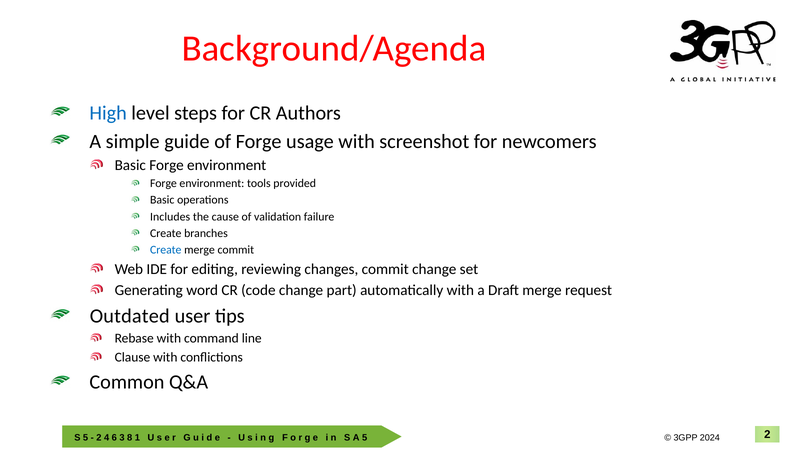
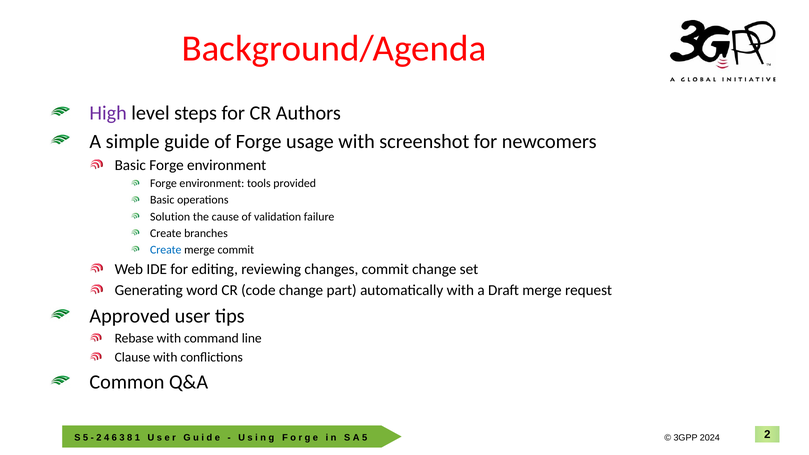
High colour: blue -> purple (108, 113)
Includes: Includes -> Solution (170, 217)
Outdated: Outdated -> Approved (130, 316)
